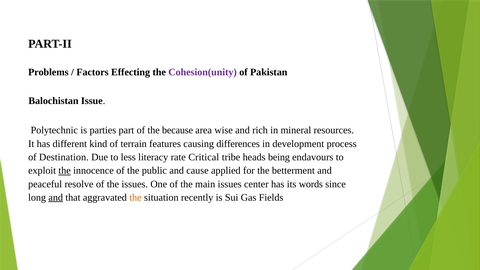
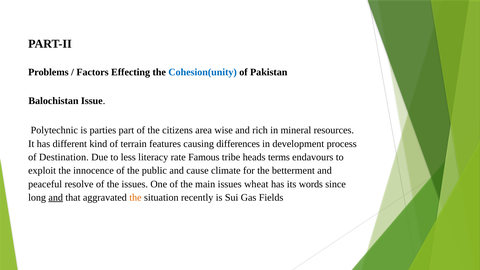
Cohesion(unity colour: purple -> blue (203, 72)
because: because -> citizens (178, 130)
Critical: Critical -> Famous (204, 157)
being: being -> terms (279, 157)
the underline: present -> none (65, 171)
applied: applied -> climate (226, 171)
center: center -> wheat (256, 184)
